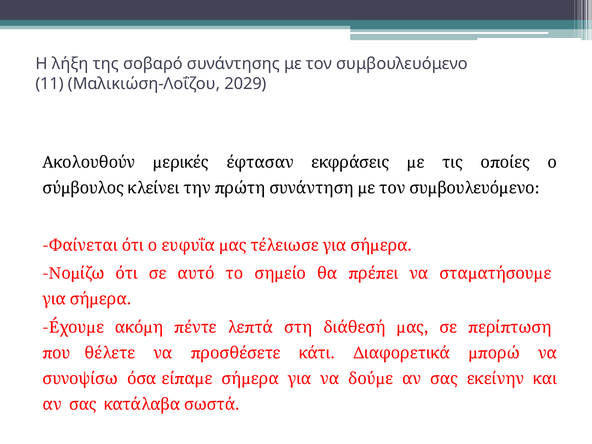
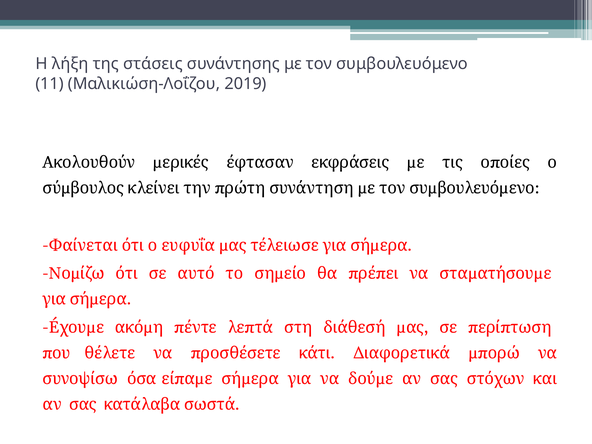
σοβαρό: σοβαρό -> στάσεις (153, 64)
2029: 2029 -> 2019 (246, 84)
εκείνην: εκείνην -> στόχων (496, 379)
